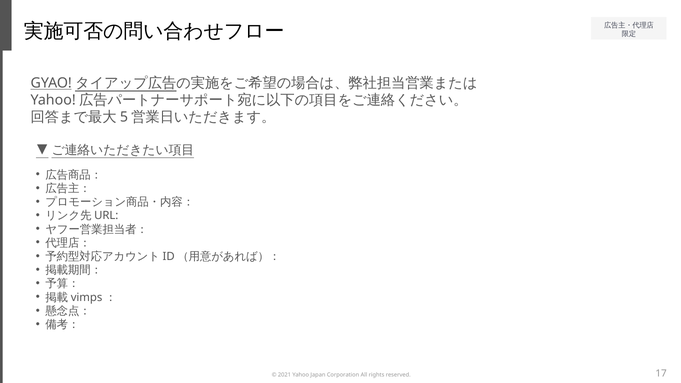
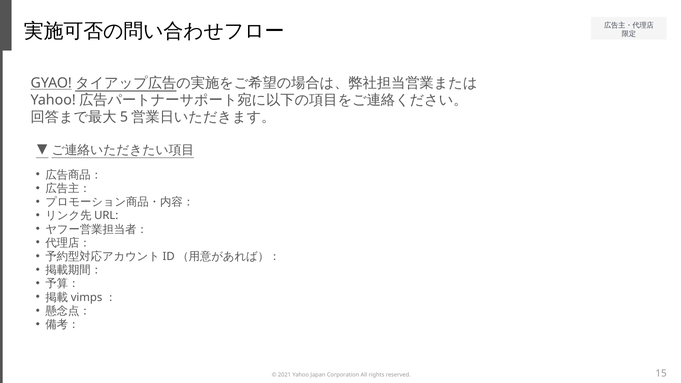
17: 17 -> 15 (661, 374)
